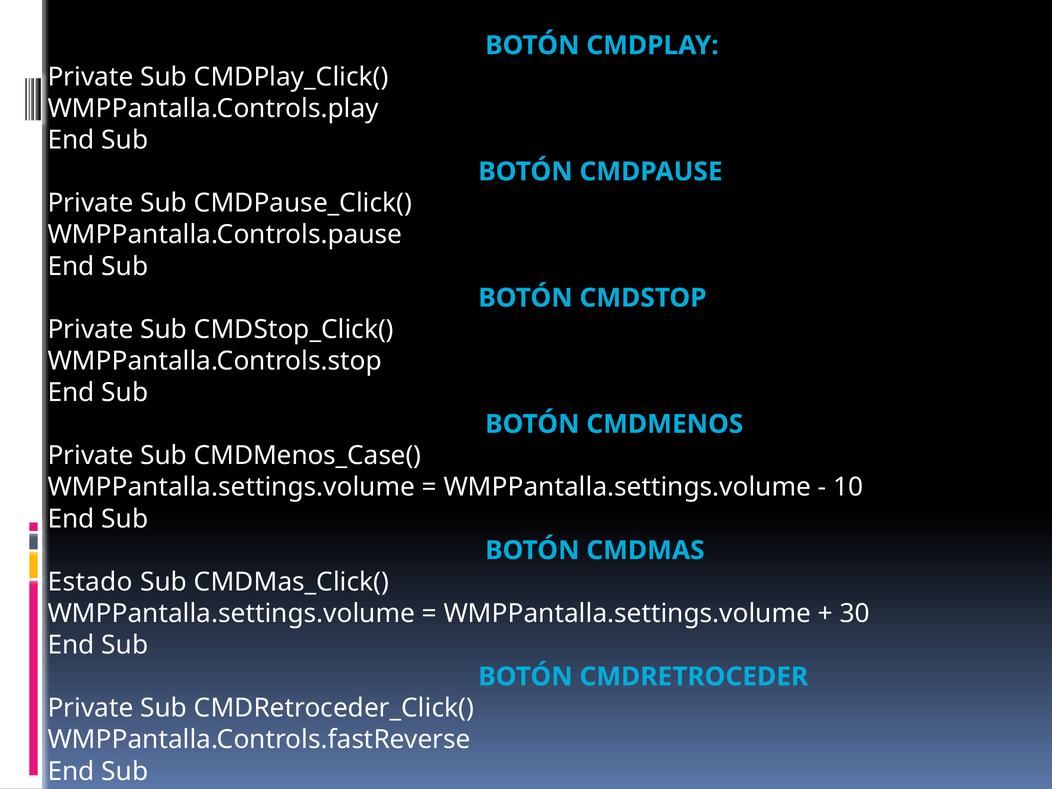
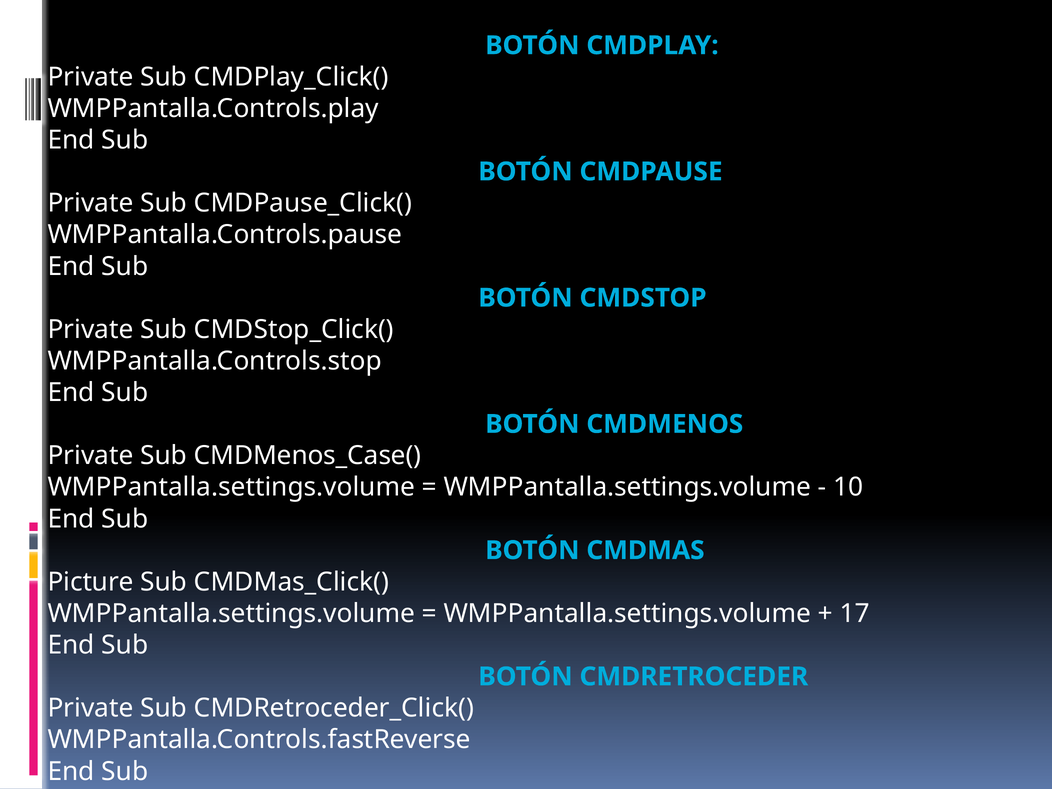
Estado: Estado -> Picture (91, 582)
30: 30 -> 17 (855, 614)
